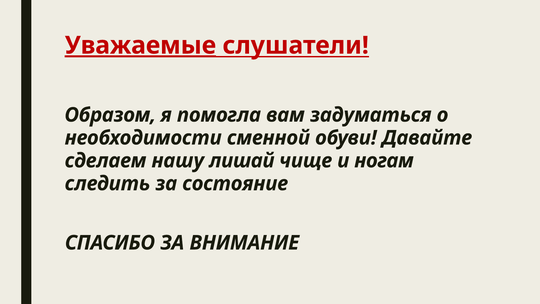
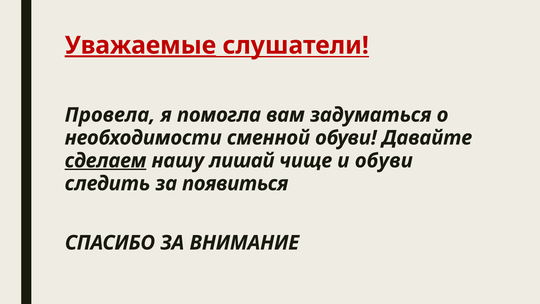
Образом: Образом -> Провела (110, 115)
сделаем underline: none -> present (106, 161)
и ногам: ногам -> обуви (384, 161)
состояние: состояние -> появиться (235, 183)
